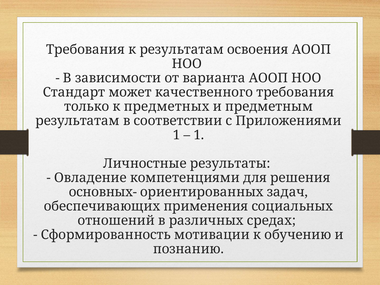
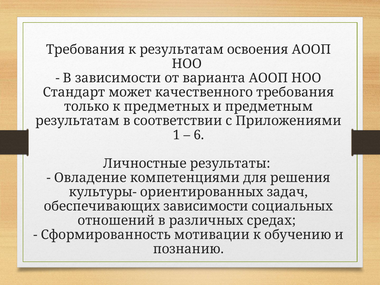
1: 1 -> 6 (199, 135)
основных-: основных- -> культуры- (103, 192)
обеспечивающих применения: применения -> зависимости (206, 206)
